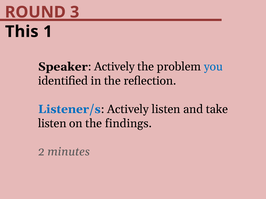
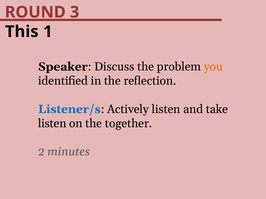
Actively: Actively -> Discuss (114, 67)
you colour: blue -> orange (213, 67)
findings: findings -> together (129, 124)
